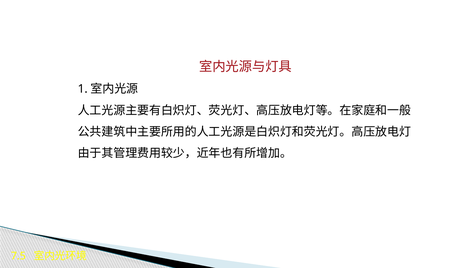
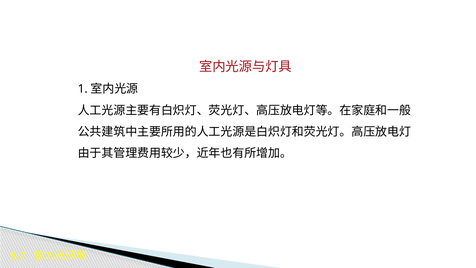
7.5: 7.5 -> 8.7 (18, 256)
